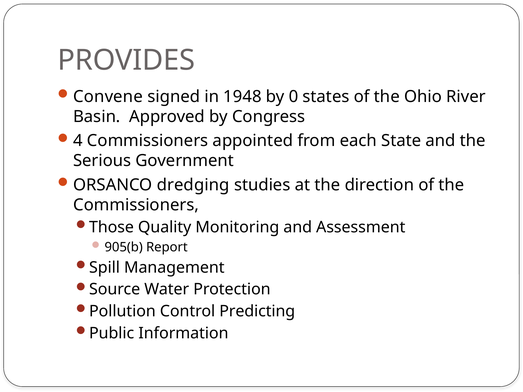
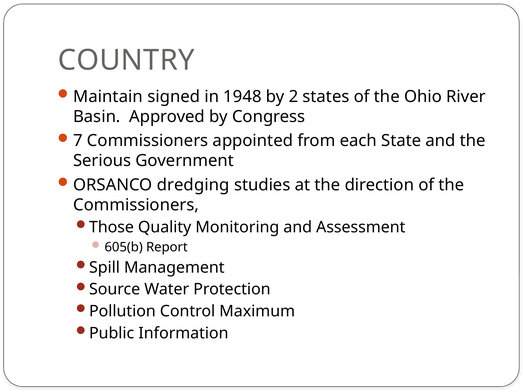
PROVIDES: PROVIDES -> COUNTRY (126, 60)
Convene: Convene -> Maintain (108, 97)
0: 0 -> 2 (293, 97)
4: 4 -> 7 (78, 141)
905(b: 905(b -> 605(b (124, 247)
Predicting: Predicting -> Maximum (257, 311)
